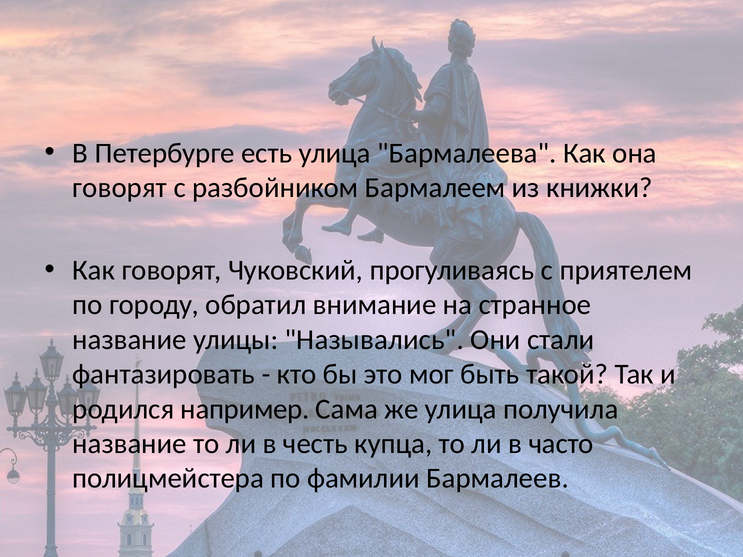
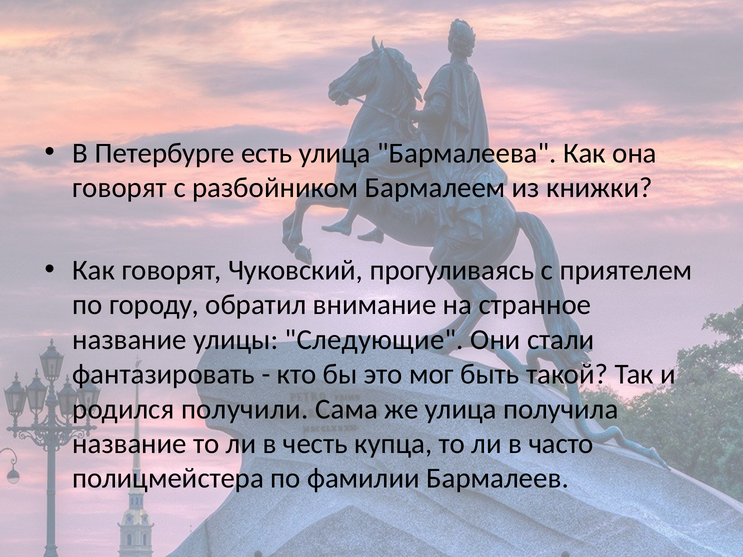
Назывались: Назывались -> Следующие (374, 340)
например: например -> получили (245, 409)
